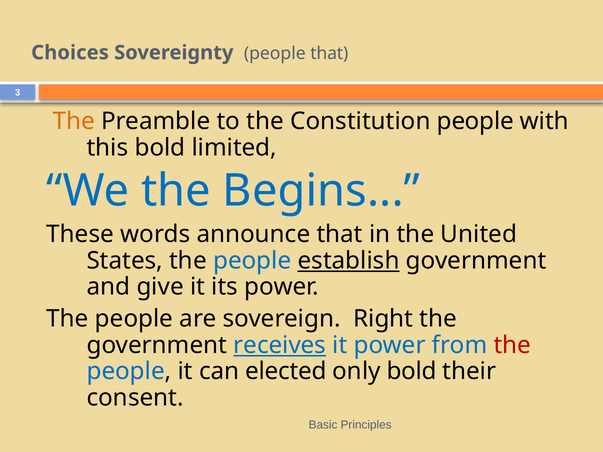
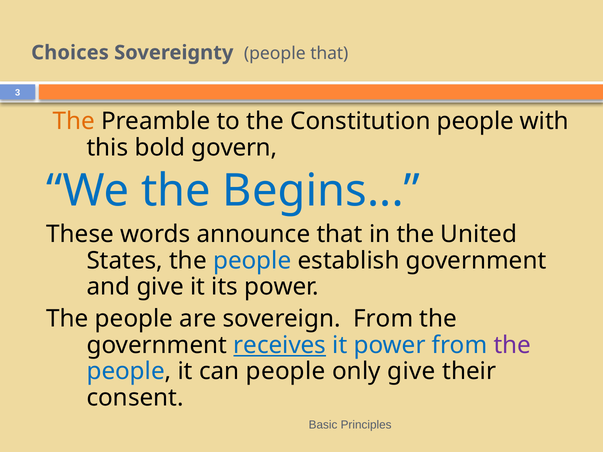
limited: limited -> govern (234, 148)
establish underline: present -> none (349, 261)
sovereign Right: Right -> From (383, 319)
the colour: red -> purple (512, 345)
can elected: elected -> people (286, 372)
only bold: bold -> give (411, 372)
